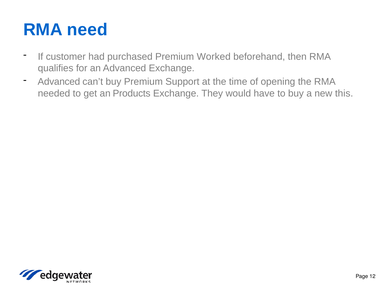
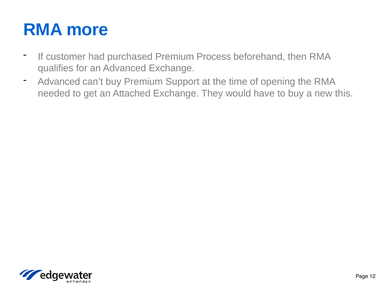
need: need -> more (87, 30)
Worked: Worked -> Process (214, 57)
Products: Products -> Attached (132, 93)
